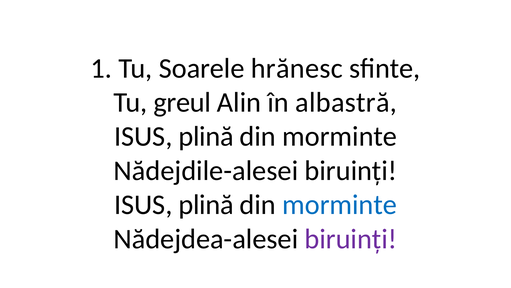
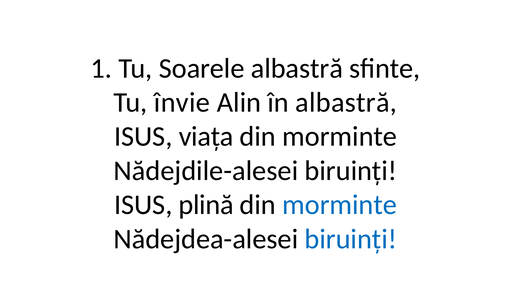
Soarele hrănesc: hrănesc -> albastră (297, 68)
greul: greul -> învie (182, 102)
plină: plină -> viața (206, 136)
biruinți colour: purple -> blue (351, 239)
